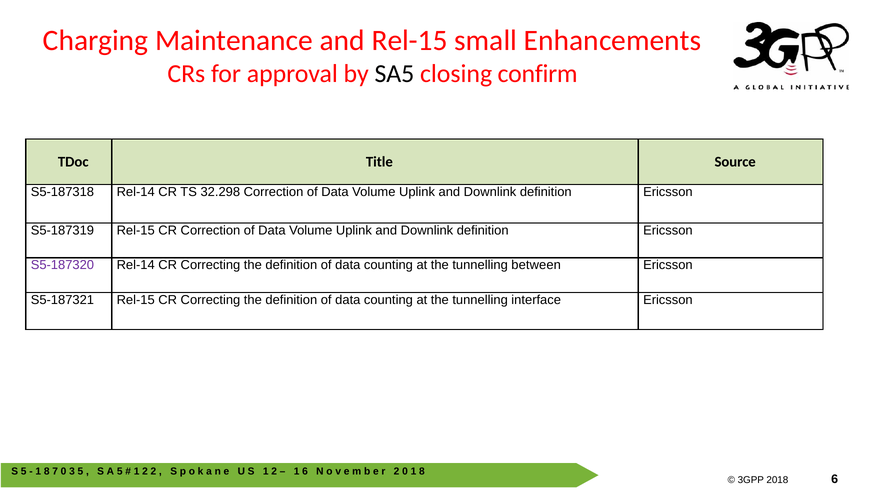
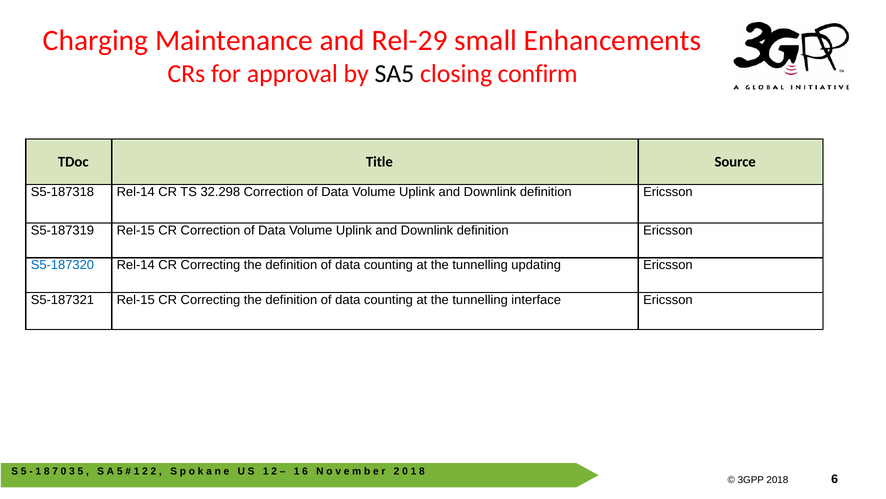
and Rel-15: Rel-15 -> Rel-29 (410, 41)
S5-187320 colour: purple -> blue (62, 265)
between: between -> updating (536, 265)
